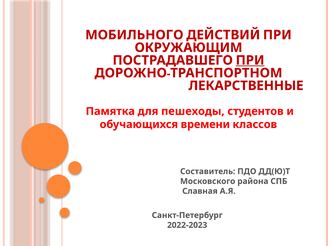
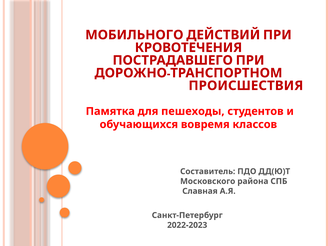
ОКРУЖАЮЩИМ: ОКРУЖАЮЩИМ -> КРОВОТЕЧЕНИЯ (188, 48)
ПРИ underline: present -> none (250, 60)
ЛЕКАРСТВЕННЫЕ: ЛЕКАРСТВЕННЫЕ -> ПРОИСШЕСТВИЯ (246, 86)
времени: времени -> вовремя (205, 124)
